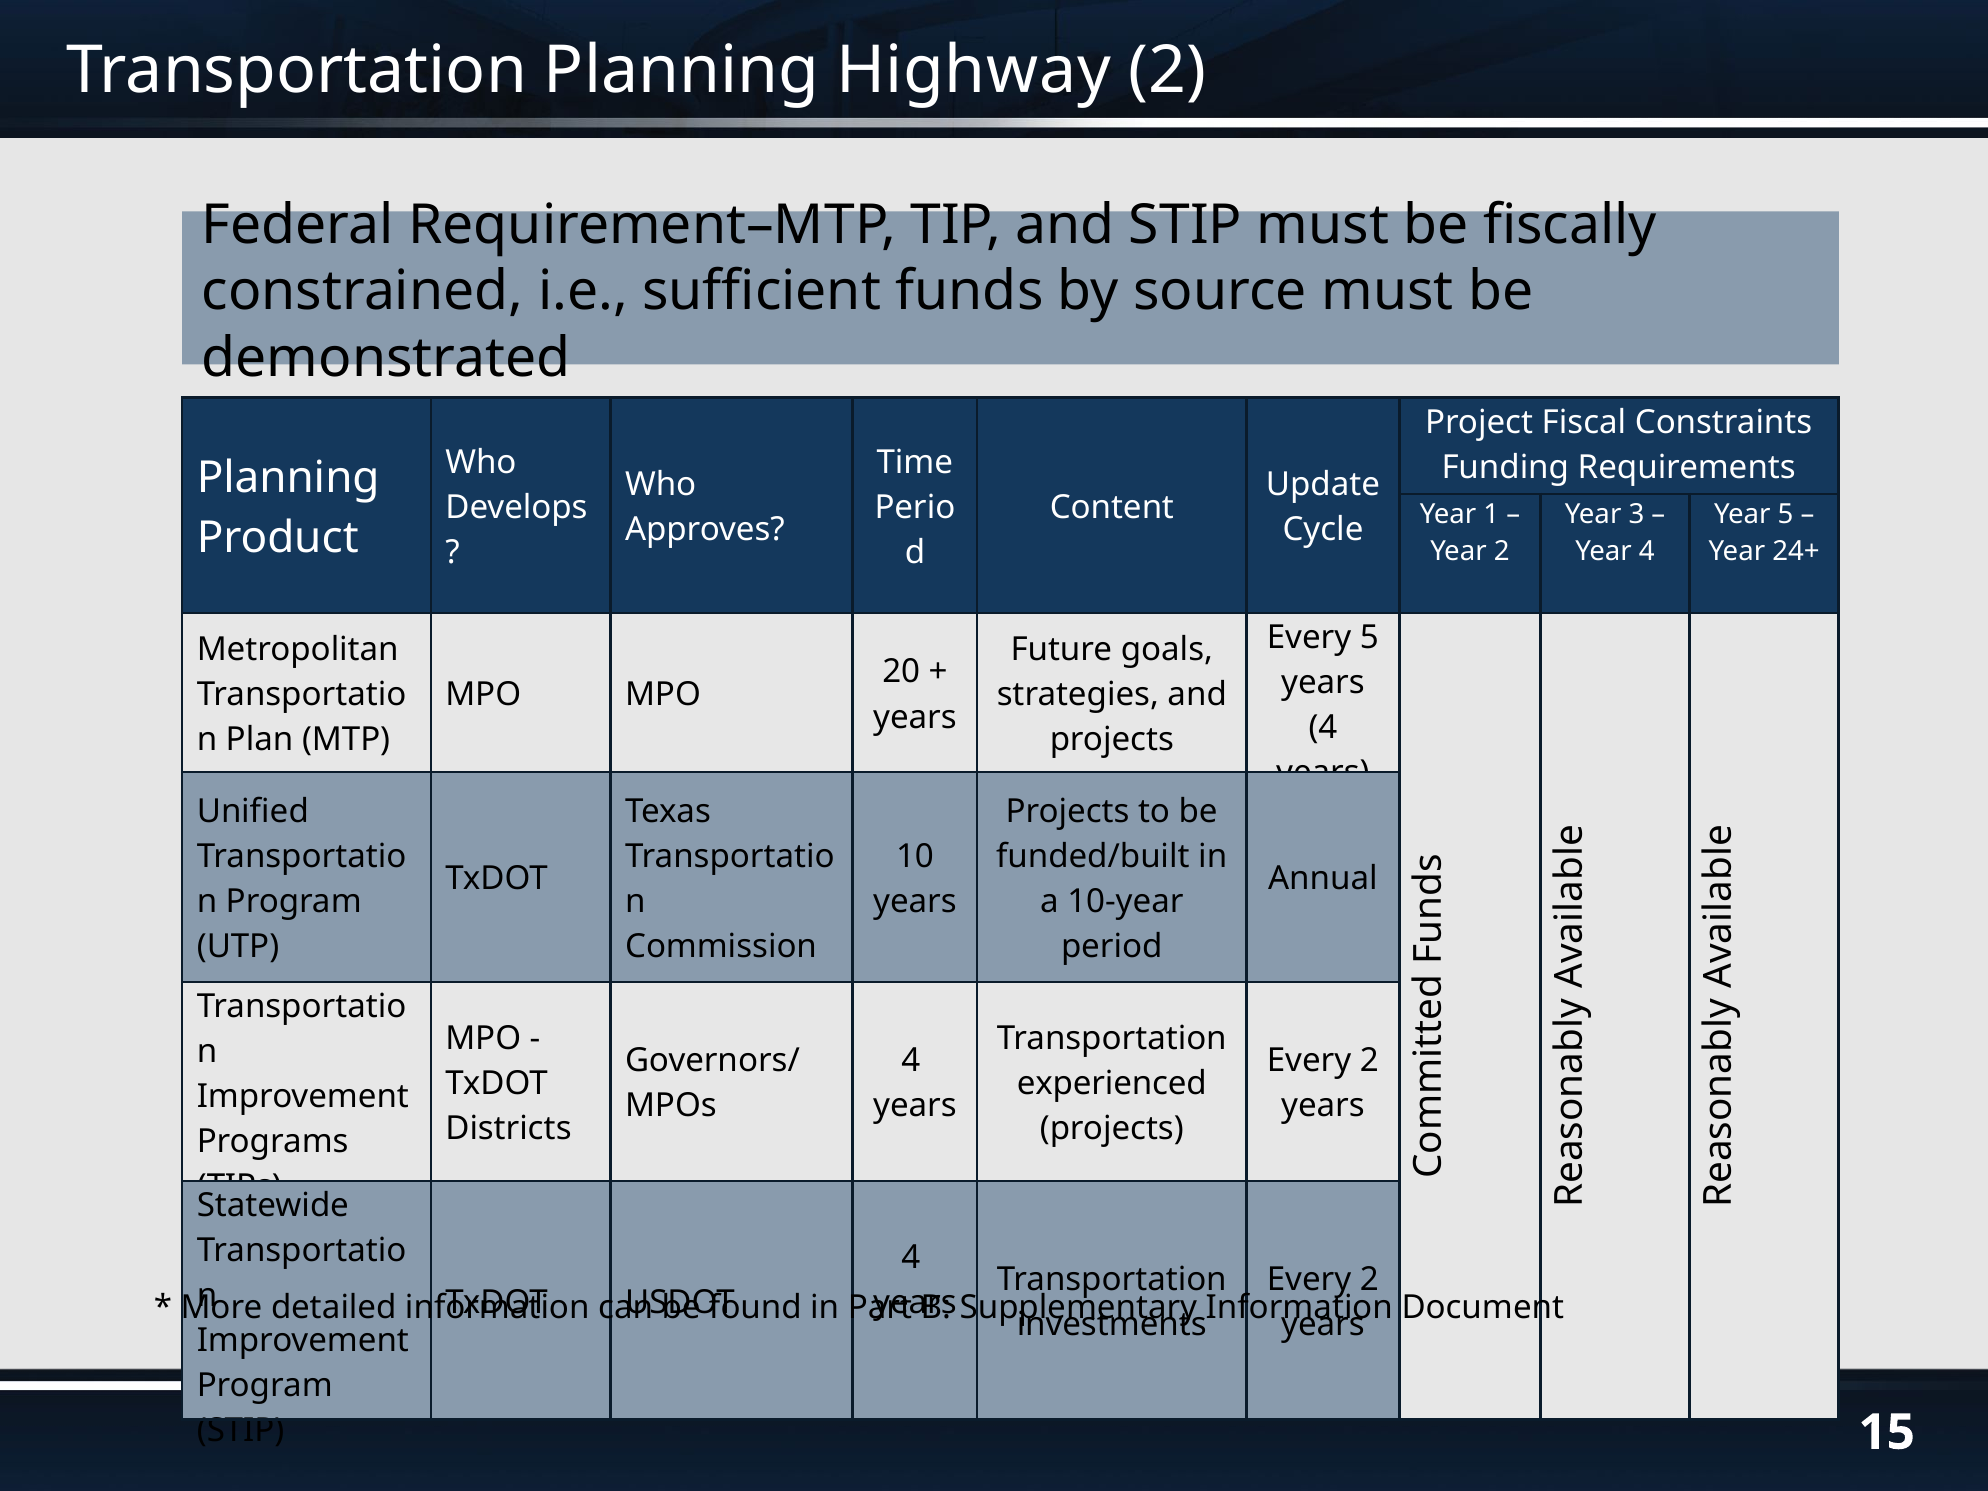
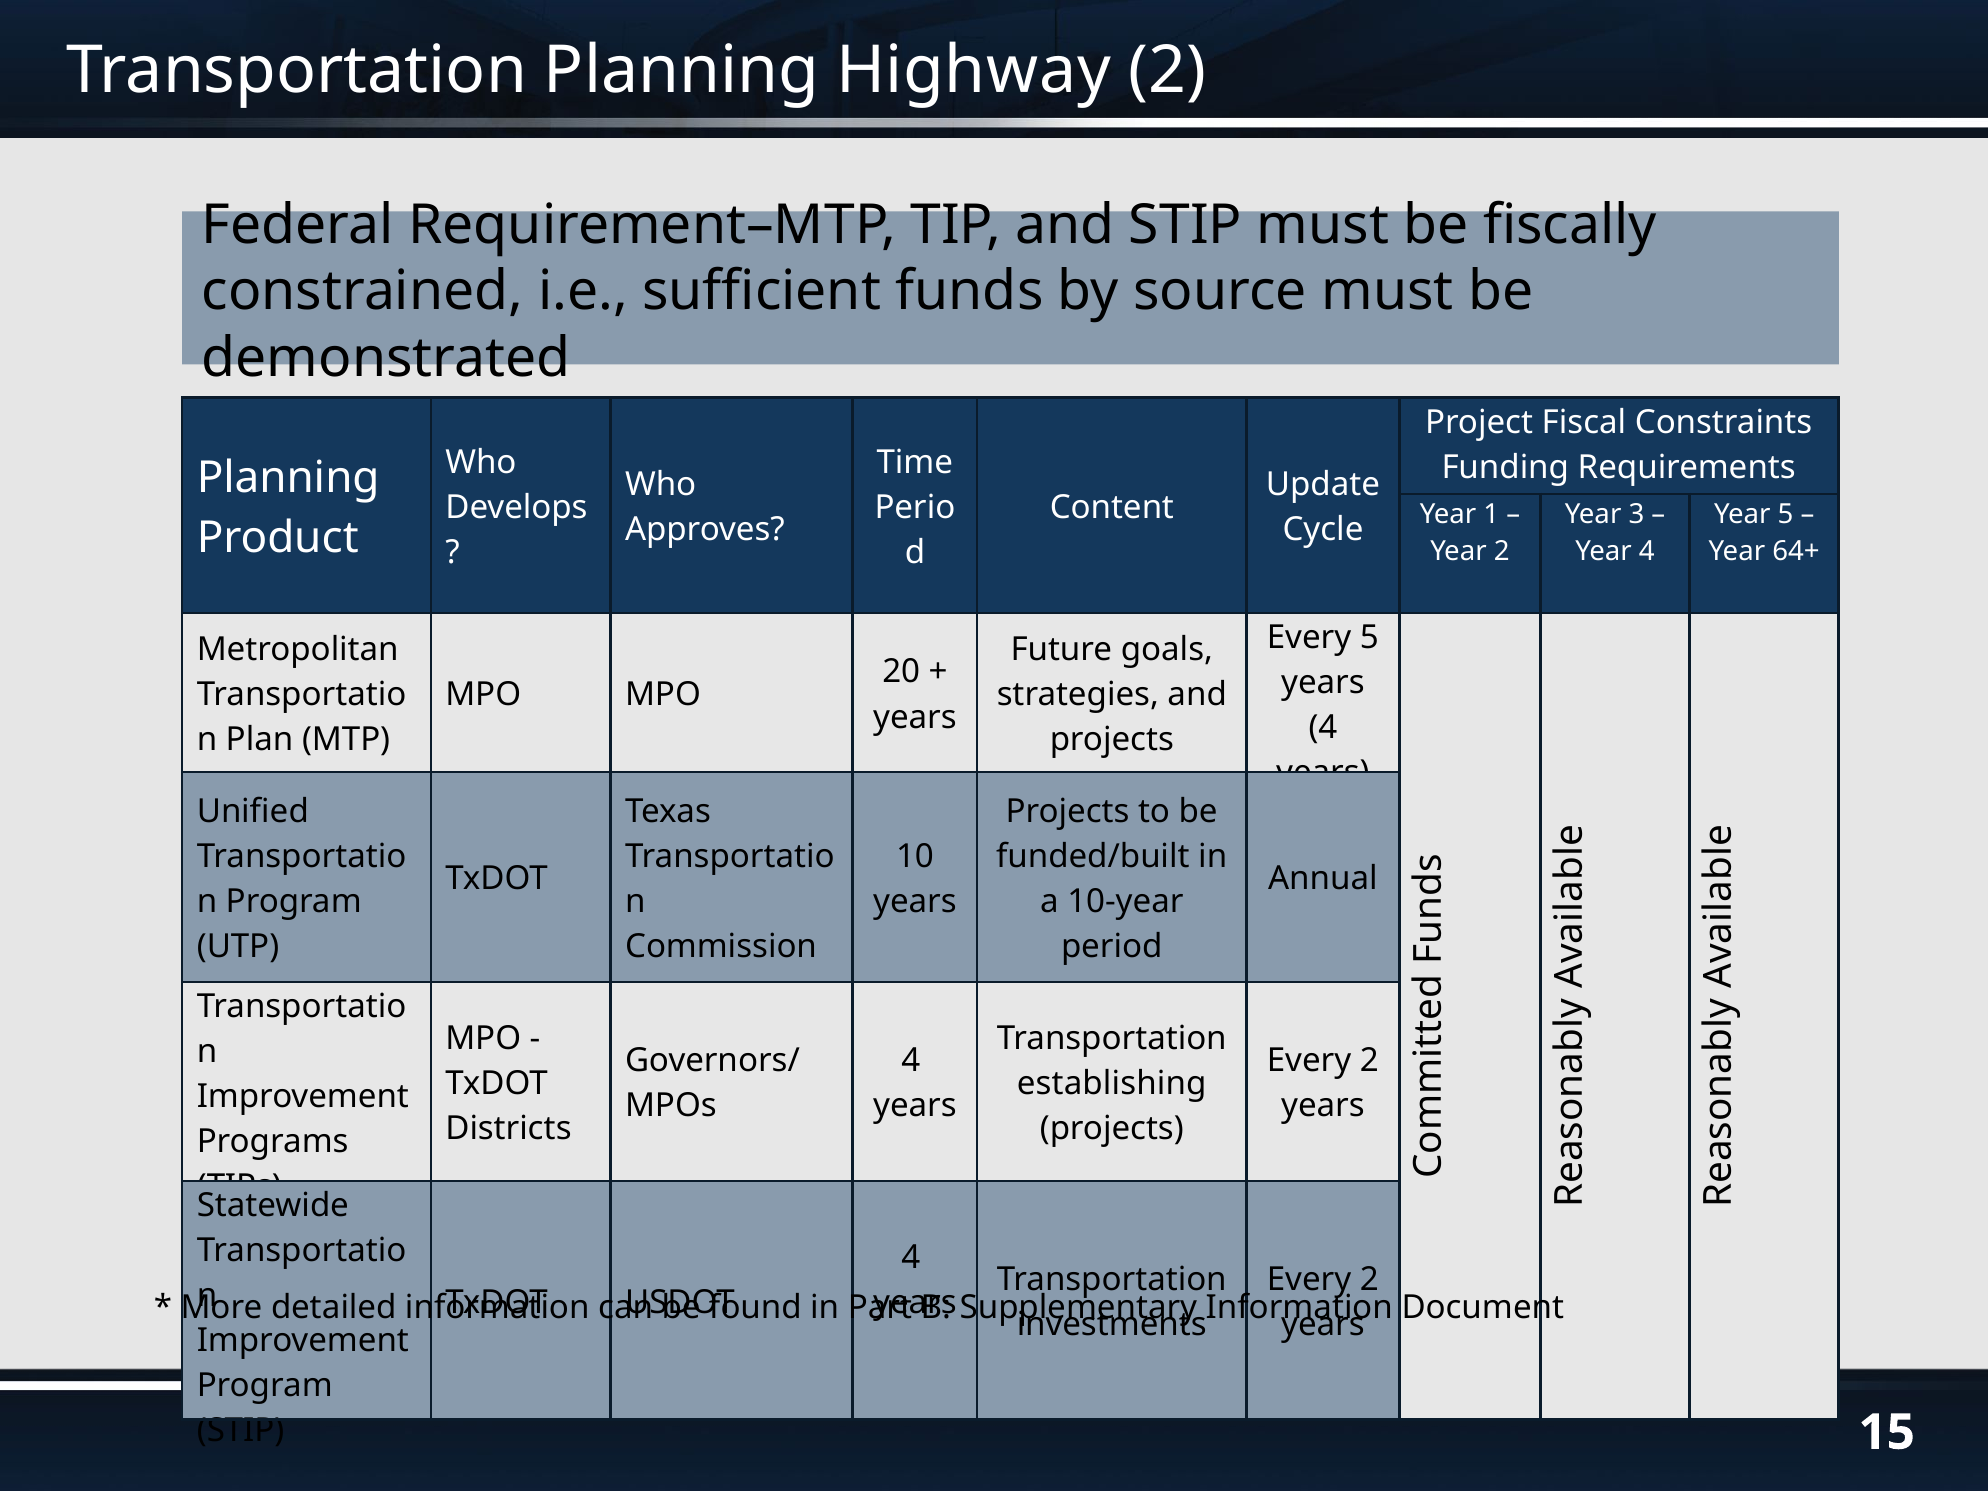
24+: 24+ -> 64+ (1796, 552)
experienced: experienced -> establishing (1112, 1083)
